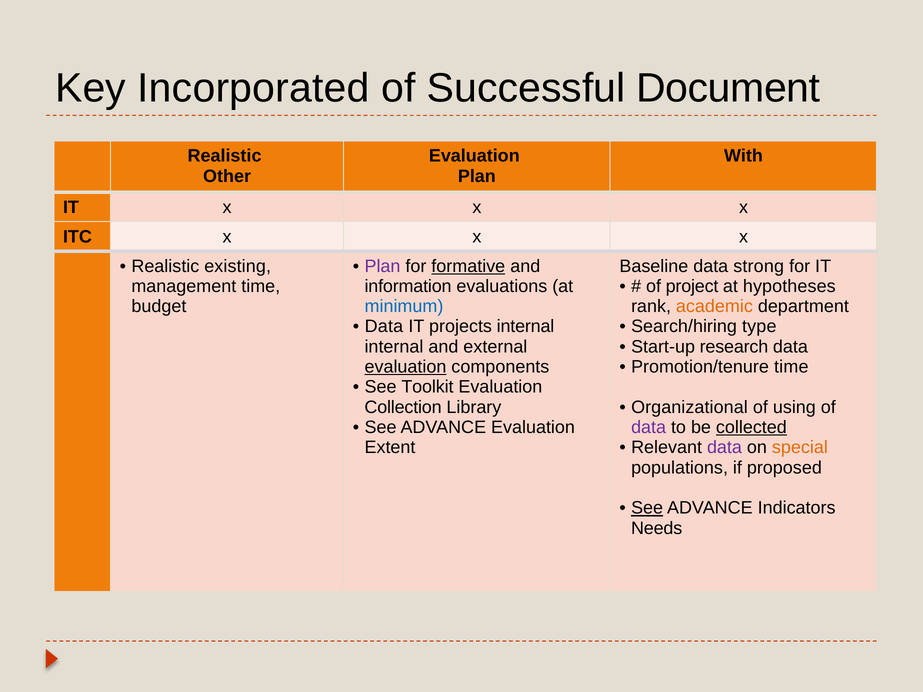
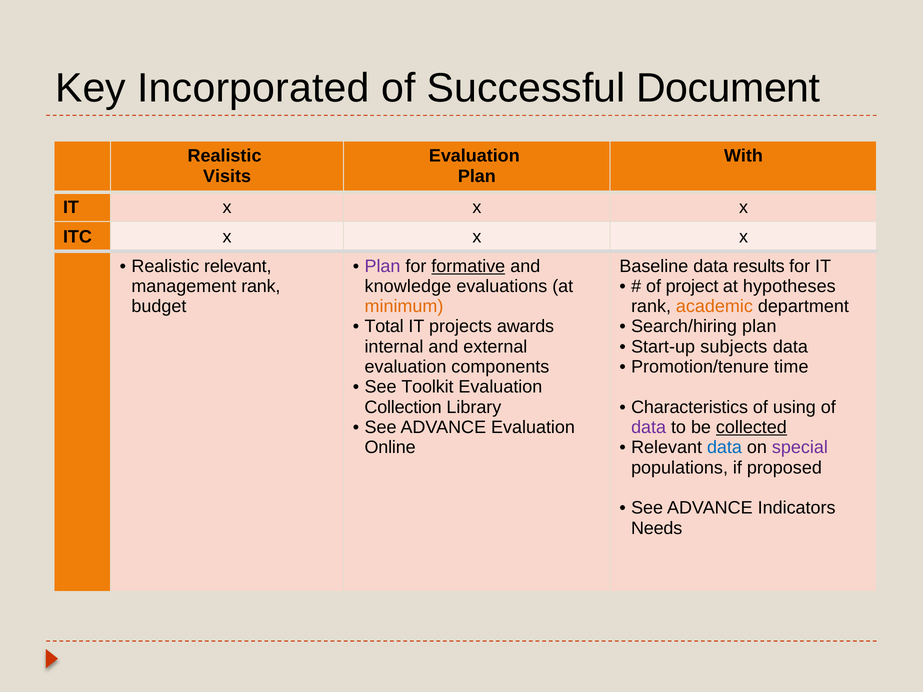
Other: Other -> Visits (227, 176)
Realistic existing: existing -> relevant (238, 266)
strong: strong -> results (759, 266)
management time: time -> rank (261, 286)
information: information -> knowledge (408, 286)
minimum colour: blue -> orange (404, 307)
Data: Data -> Total (384, 327)
projects internal: internal -> awards (526, 327)
Search/hiring type: type -> plan (759, 327)
research: research -> subjects (734, 347)
evaluation underline: present -> none (405, 367)
Organizational: Organizational -> Characteristics (690, 407)
Extent: Extent -> Online (390, 448)
data colour: purple -> blue (724, 448)
special colour: orange -> purple (800, 448)
See underline: present -> none (647, 508)
